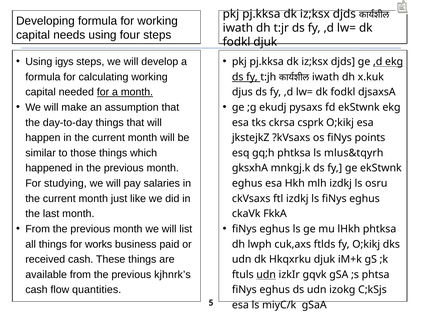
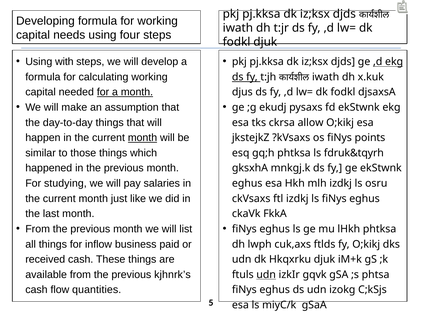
igys: igys -> with (64, 62)
csprk: csprk -> allow (311, 122)
month underline: none -> present (142, 138)
mlus&tqyrh: mlus&tqyrh -> fdruk&tqyrh (354, 153)
works: works -> inflow (99, 244)
